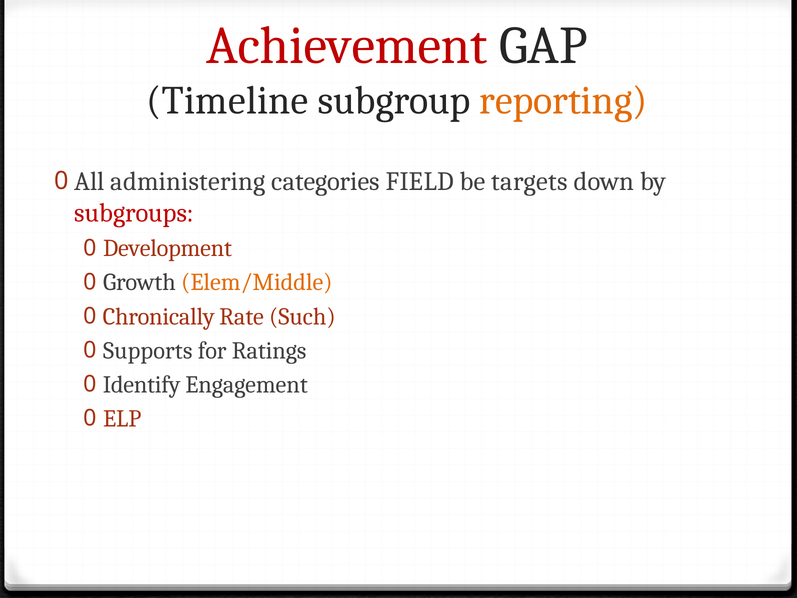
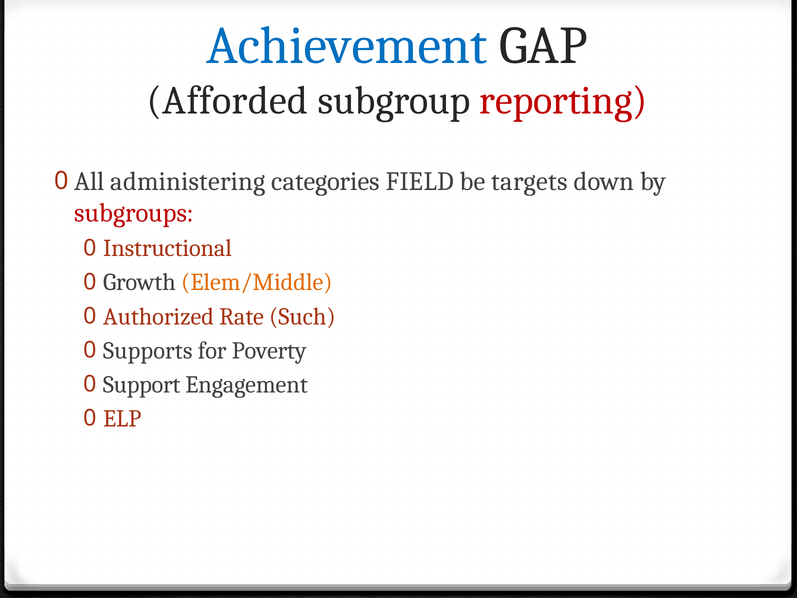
Achievement colour: red -> blue (347, 46)
Timeline: Timeline -> Afforded (227, 101)
reporting colour: orange -> red (563, 101)
Development: Development -> Instructional (167, 248)
Chronically: Chronically -> Authorized (159, 316)
Ratings: Ratings -> Poverty (269, 350)
Identify: Identify -> Support (142, 384)
